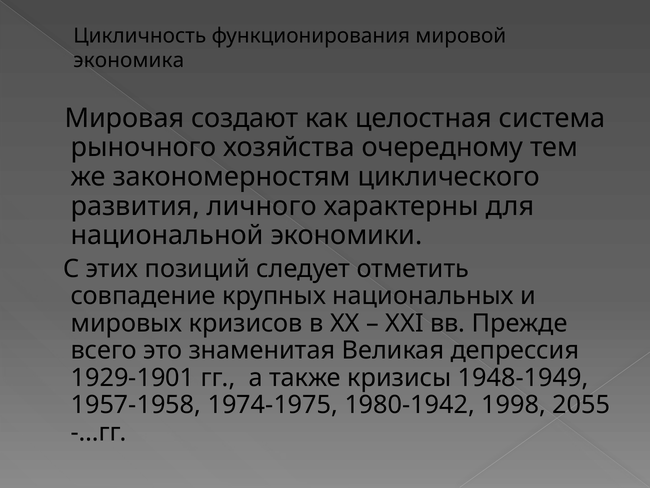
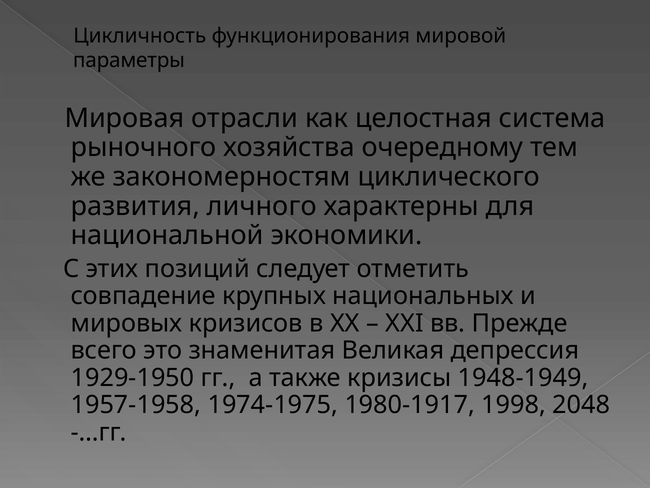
экономика: экономика -> параметры (129, 61)
создают: создают -> отрасли (245, 118)
1929-1901: 1929-1901 -> 1929-1950 (133, 377)
1980-1942: 1980-1942 -> 1980-1917 (410, 405)
2055: 2055 -> 2048 (581, 405)
